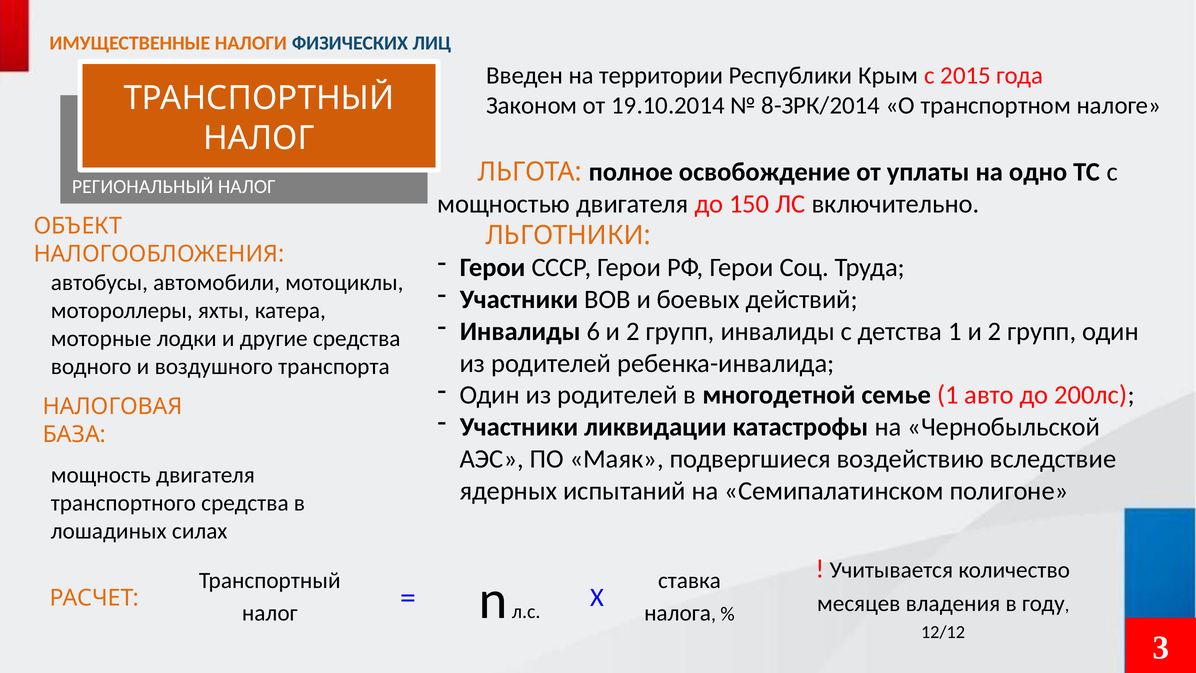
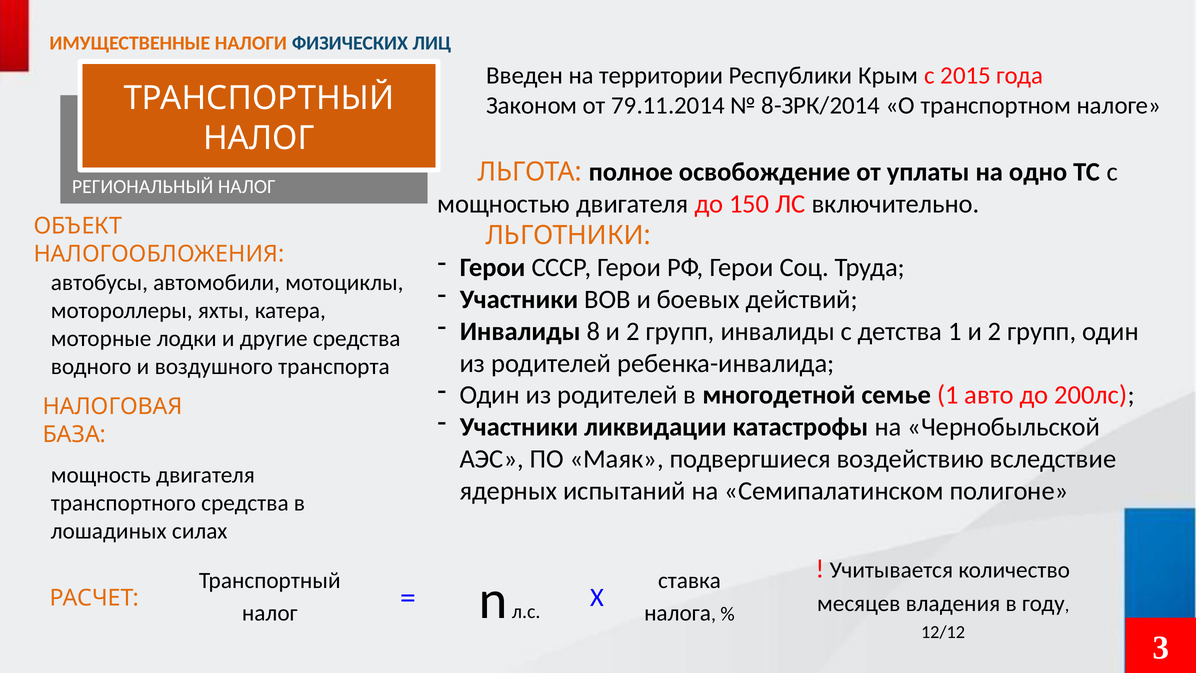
19.10.2014: 19.10.2014 -> 79.11.2014 (668, 106)
6: 6 -> 8 (593, 331)
